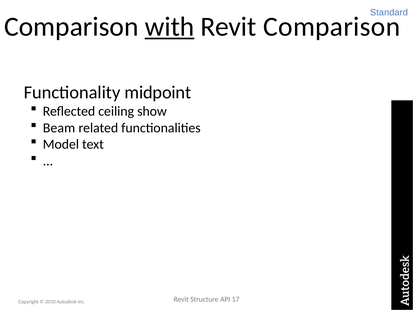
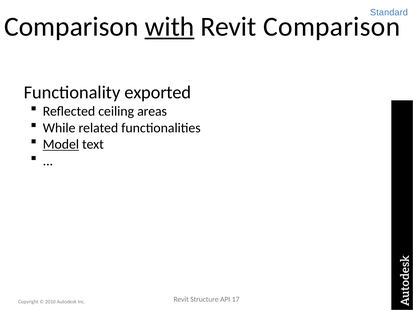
midpoint: midpoint -> exported (158, 92)
show: show -> areas (152, 111)
Beam: Beam -> While (59, 128)
Model underline: none -> present (61, 144)
